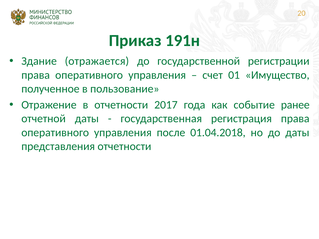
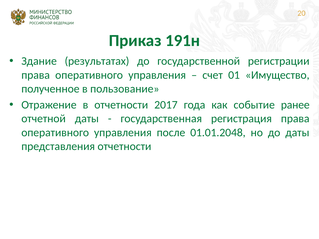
отражается: отражается -> результатах (97, 61)
01.04.2018: 01.04.2018 -> 01.01.2048 (218, 133)
